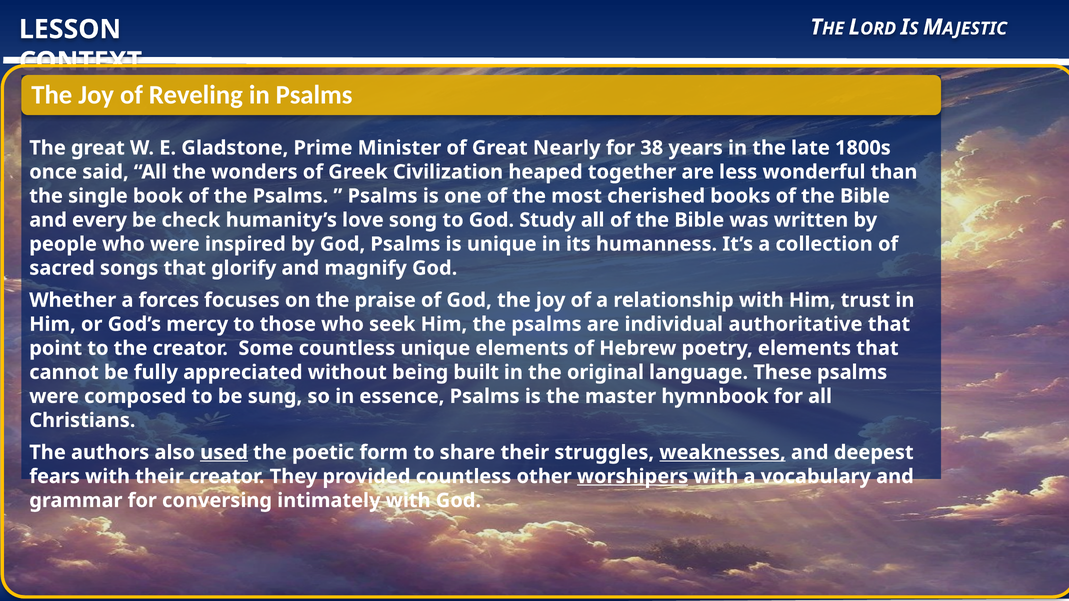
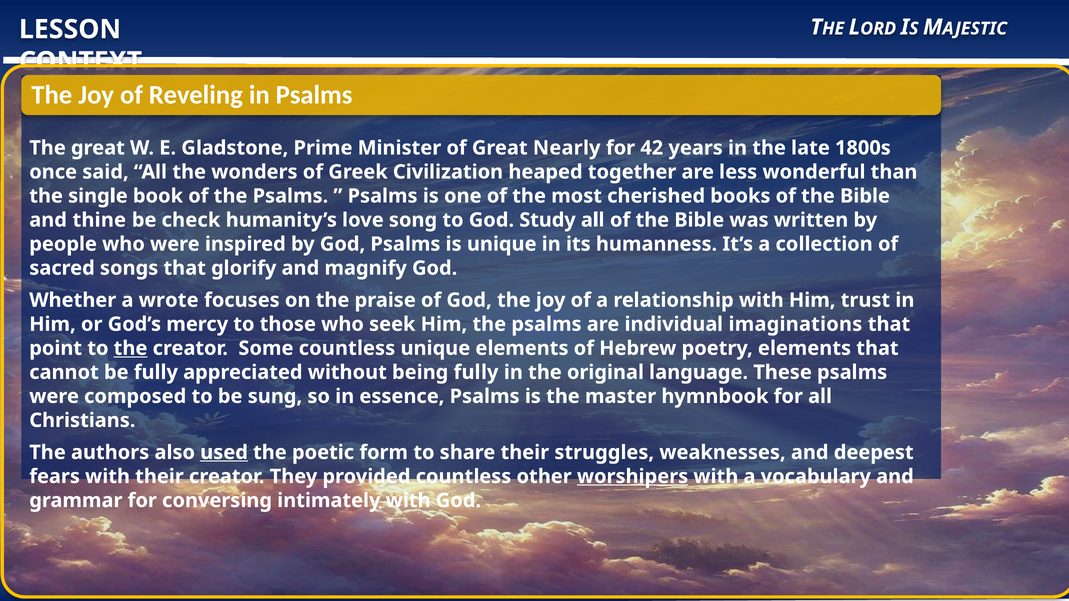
38: 38 -> 42 (652, 148)
every: every -> thine (99, 220)
forces: forces -> wrote (169, 300)
authoritative: authoritative -> imaginations (795, 324)
the underline: none -> present (130, 348)
being built: built -> fully (476, 372)
weaknesses underline: present -> none (722, 453)
